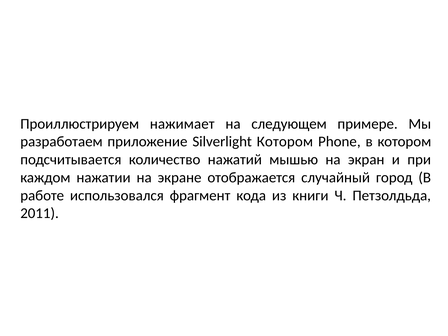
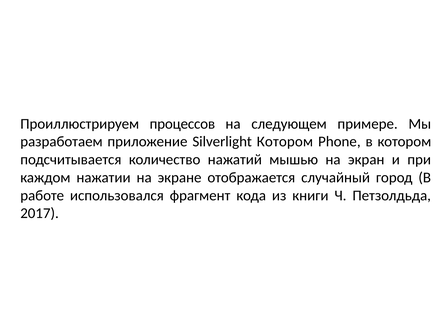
нажимает: нажимает -> процессов (182, 124)
2011: 2011 -> 2017 (40, 213)
